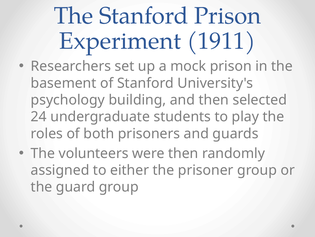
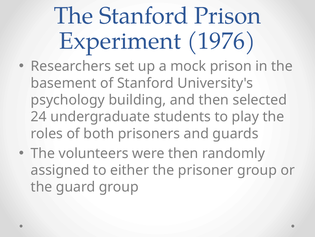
1911: 1911 -> 1976 (221, 41)
